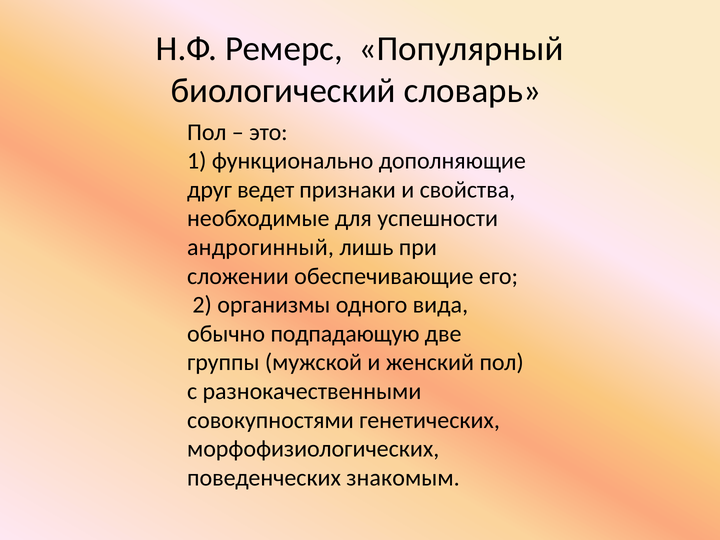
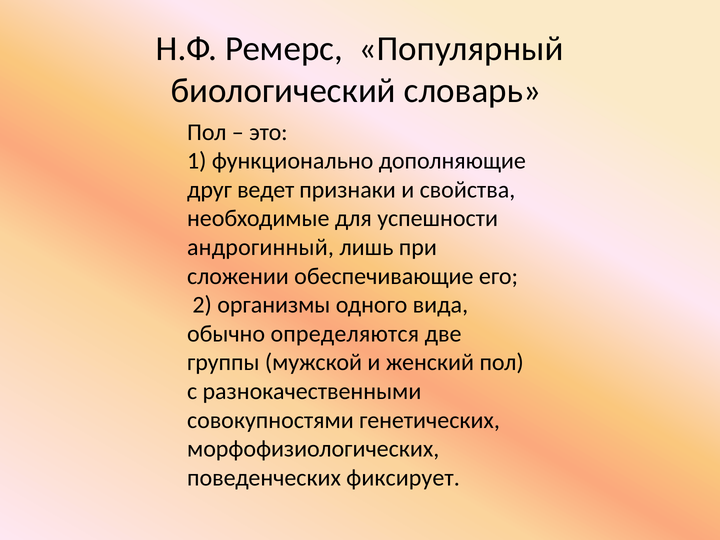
подпадающую: подпадающую -> определяются (345, 334)
знакомым: знакомым -> фиксирует (403, 478)
